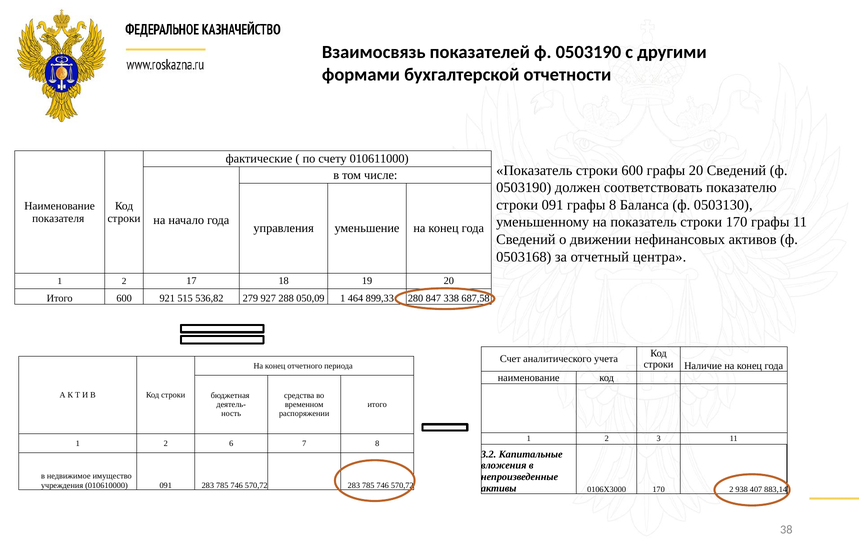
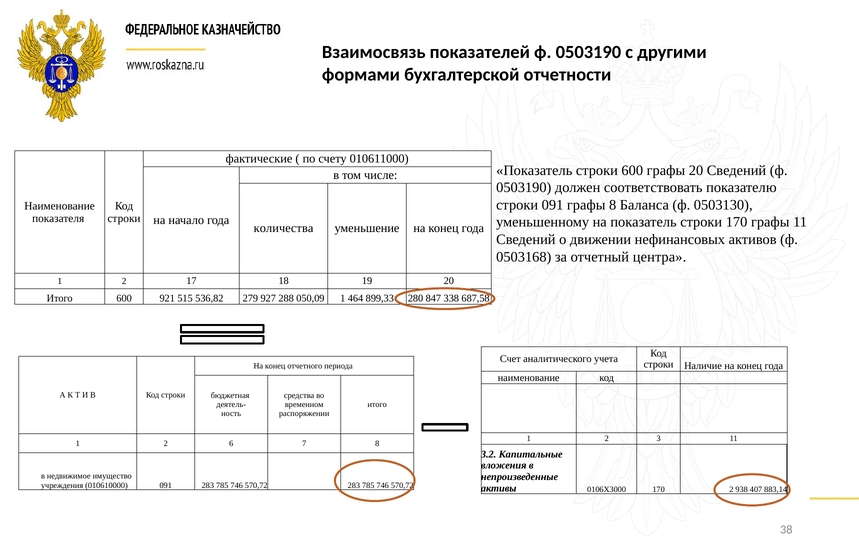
управления: управления -> количества (284, 228)
